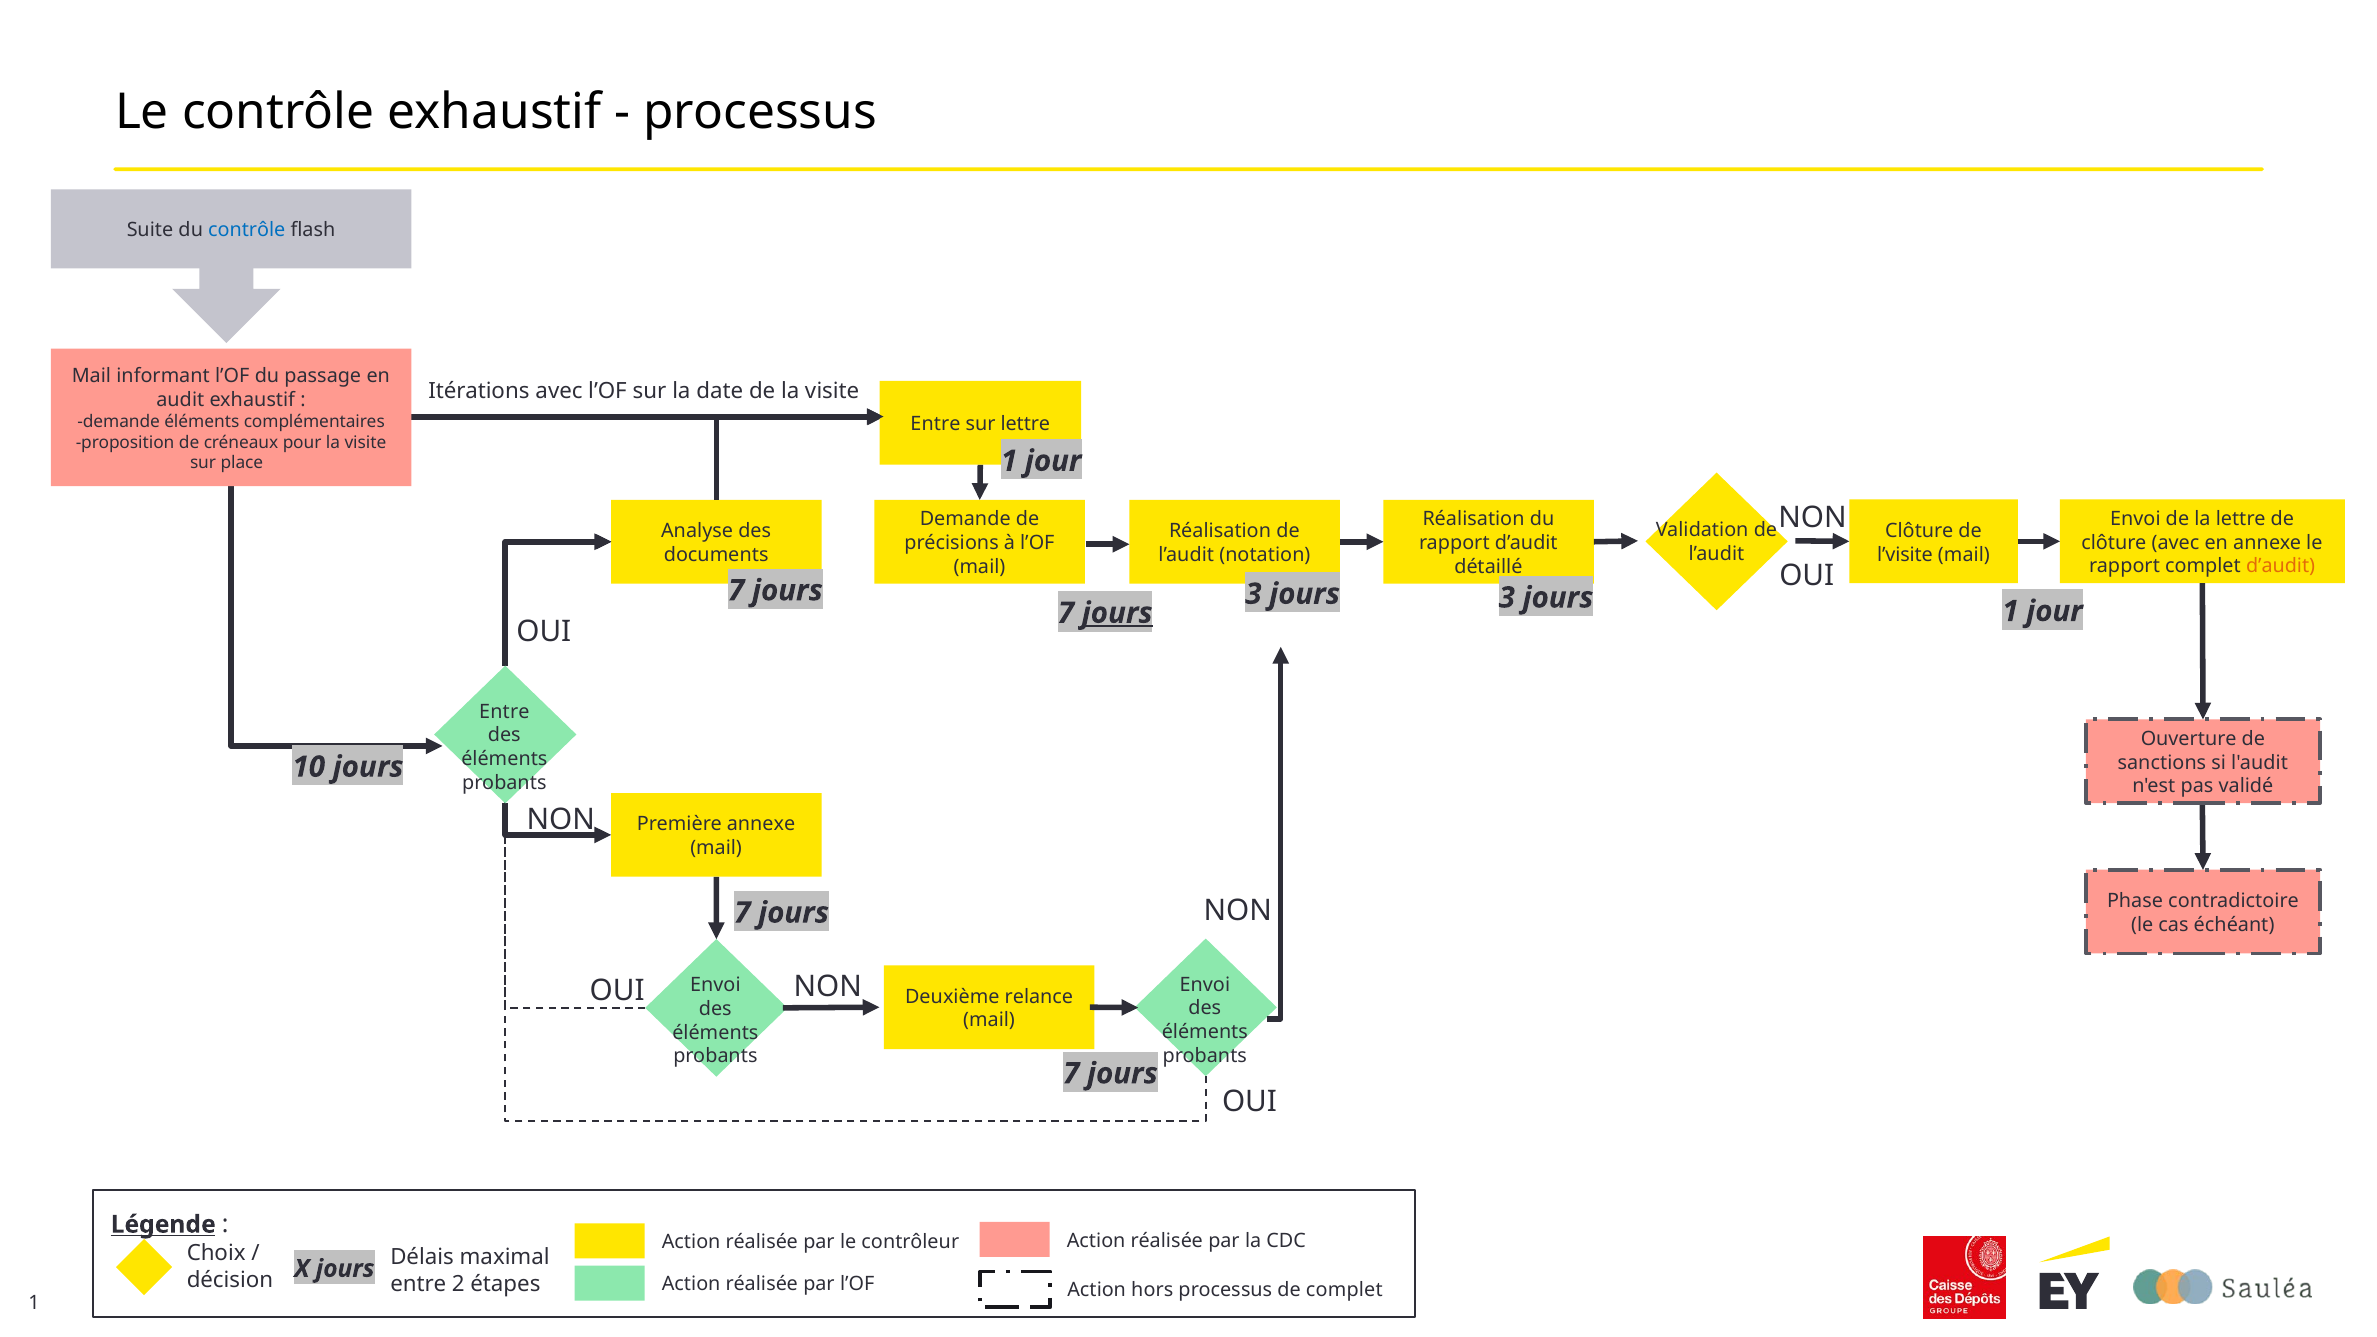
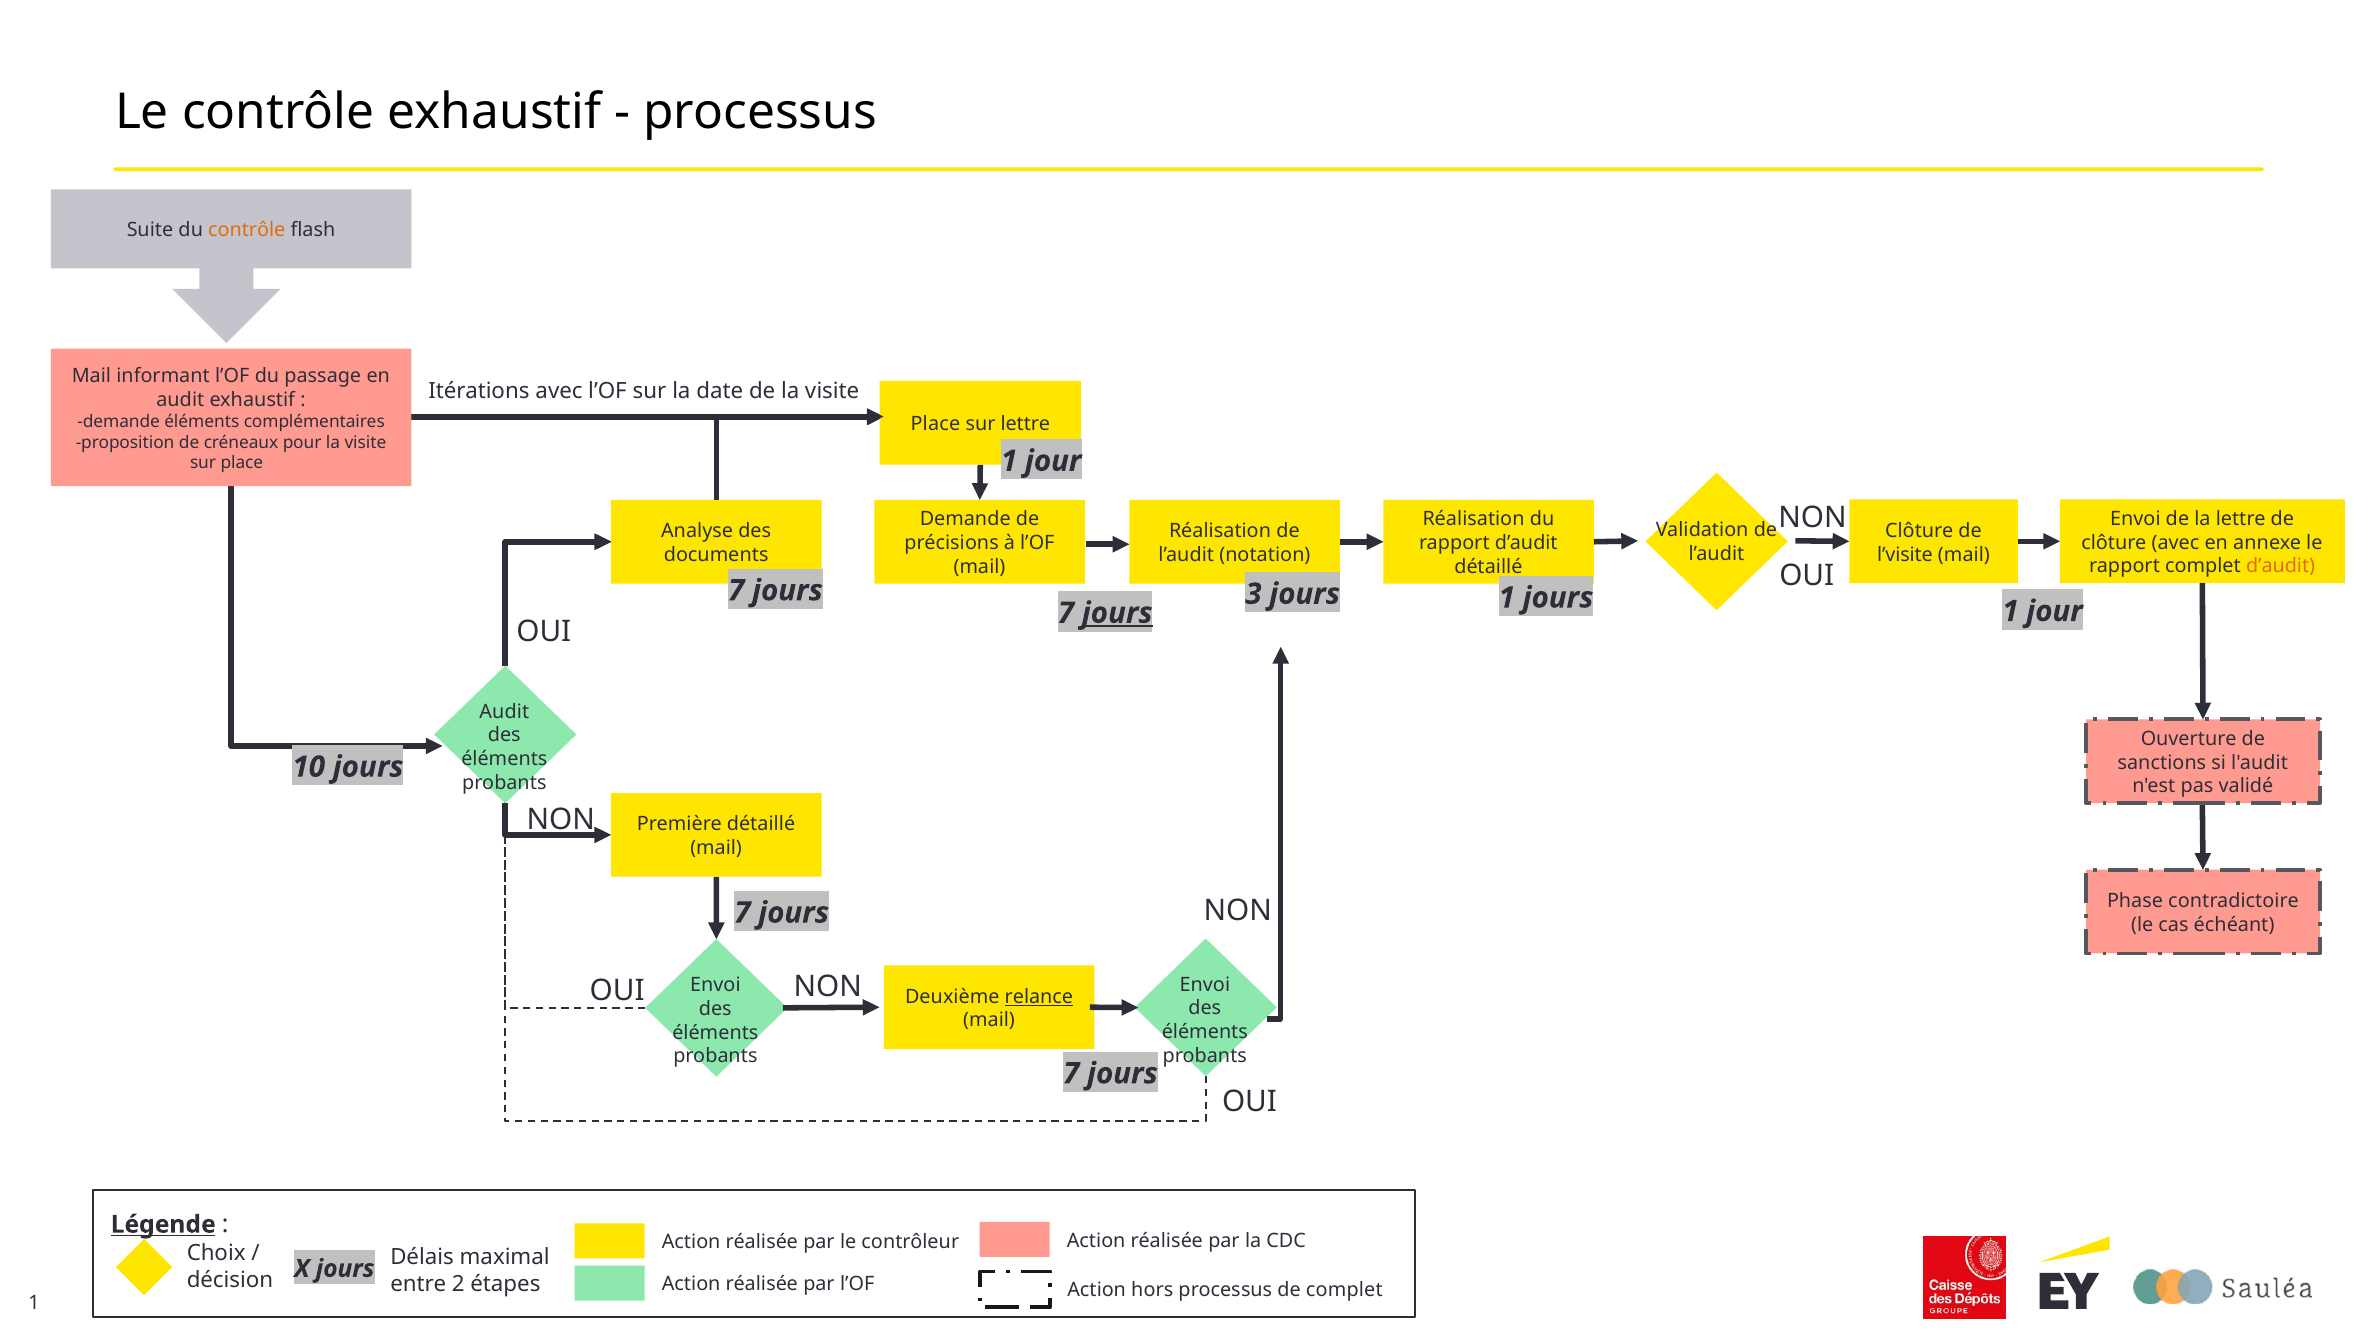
contrôle colour: blue -> orange (247, 230)
Entre: Entre -> Place (935, 424)
jours 3: 3 -> 1 (1507, 598)
Entre: Entre -> Audit (504, 712)
Première annexe: annexe -> détaillé (761, 824)
relance underline: none -> present (1039, 997)
